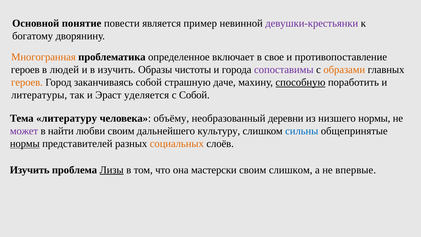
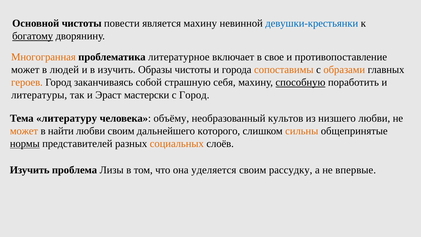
Основной понятие: понятие -> чистоты (82, 23)
является пример: пример -> махину (200, 23)
девушки-крестьянки colour: purple -> blue (312, 23)
богатому underline: none -> present (33, 36)
определенное: определенное -> литературное (179, 57)
героев: героев -> может (25, 70)
сопоставимы colour: purple -> orange (284, 70)
даче: даче -> себя (224, 82)
уделяется: уделяется -> мастерски (147, 95)
с Собой: Собой -> Город (194, 95)
деревни: деревни -> культов (286, 118)
низшего нормы: нормы -> любви (374, 118)
может colour: purple -> orange (24, 131)
культуру: культуру -> которого (219, 131)
сильны colour: blue -> orange (302, 131)
Лизы underline: present -> none (112, 170)
мастерски: мастерски -> уделяется (214, 170)
своим слишком: слишком -> рассудку (291, 170)
